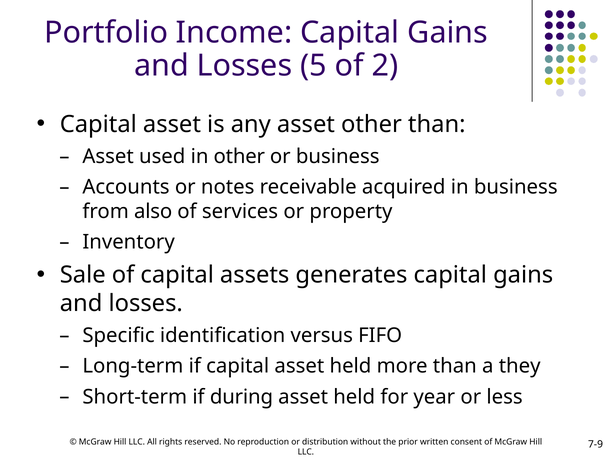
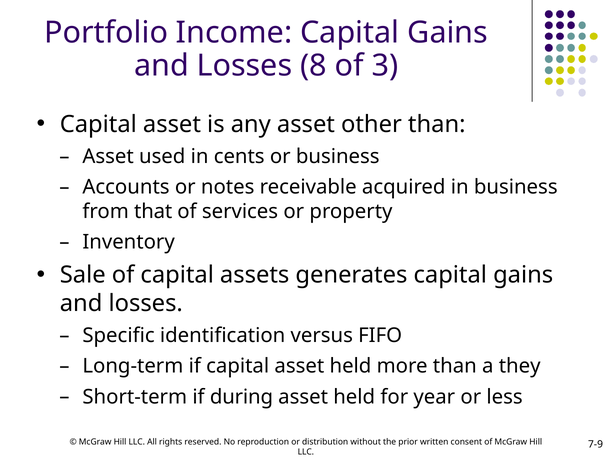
5: 5 -> 8 (314, 66)
2: 2 -> 3 (385, 66)
in other: other -> cents (239, 157)
also: also -> that (153, 212)
